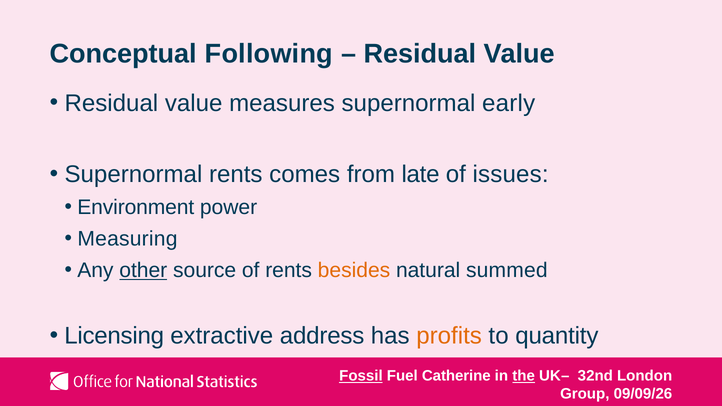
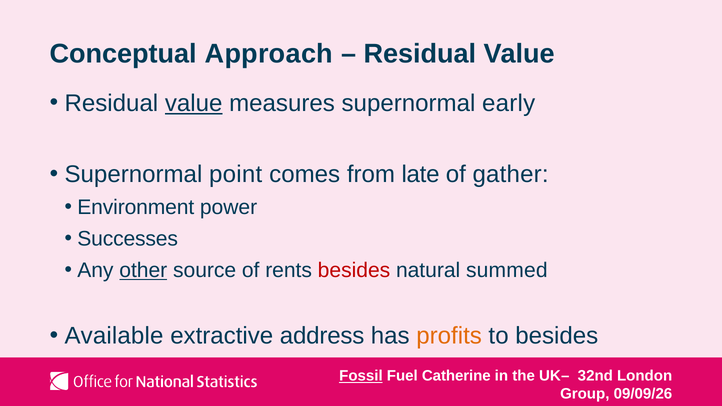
Following: Following -> Approach (269, 54)
value underline: none -> present (194, 103)
Supernormal rents: rents -> point (236, 174)
issues: issues -> gather (511, 174)
Measuring: Measuring -> Successes (128, 239)
besides colour: orange -> red (354, 271)
Licensing: Licensing -> Available (114, 336)
to quantity: quantity -> besides (557, 336)
the underline: present -> none (524, 376)
